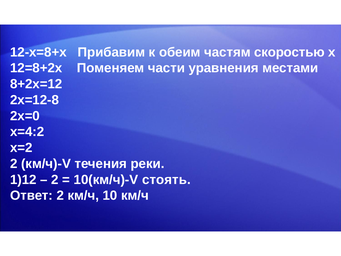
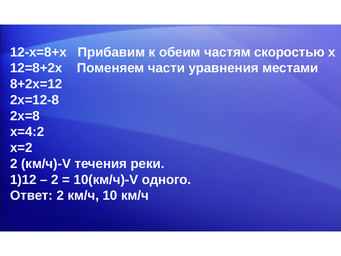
2x=0: 2x=0 -> 2x=8 (25, 116)
стоять: стоять -> одного (167, 179)
